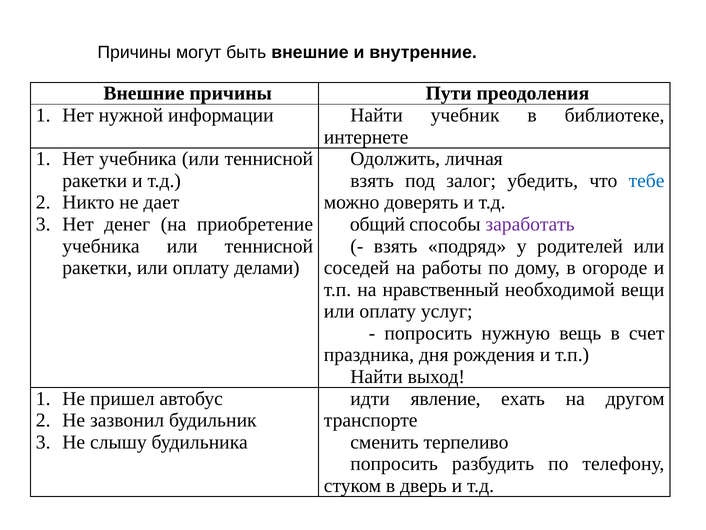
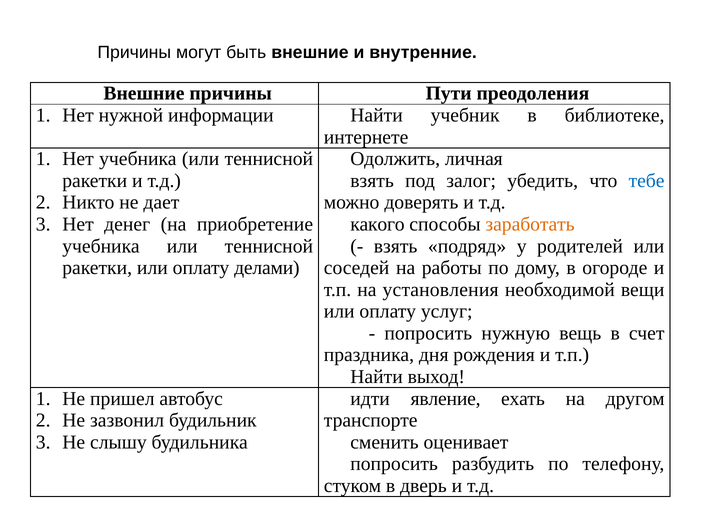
общий: общий -> какого (377, 224)
заработать colour: purple -> orange (530, 224)
нравственный: нравственный -> установления (441, 289)
терпеливо: терпеливо -> оценивает (466, 442)
